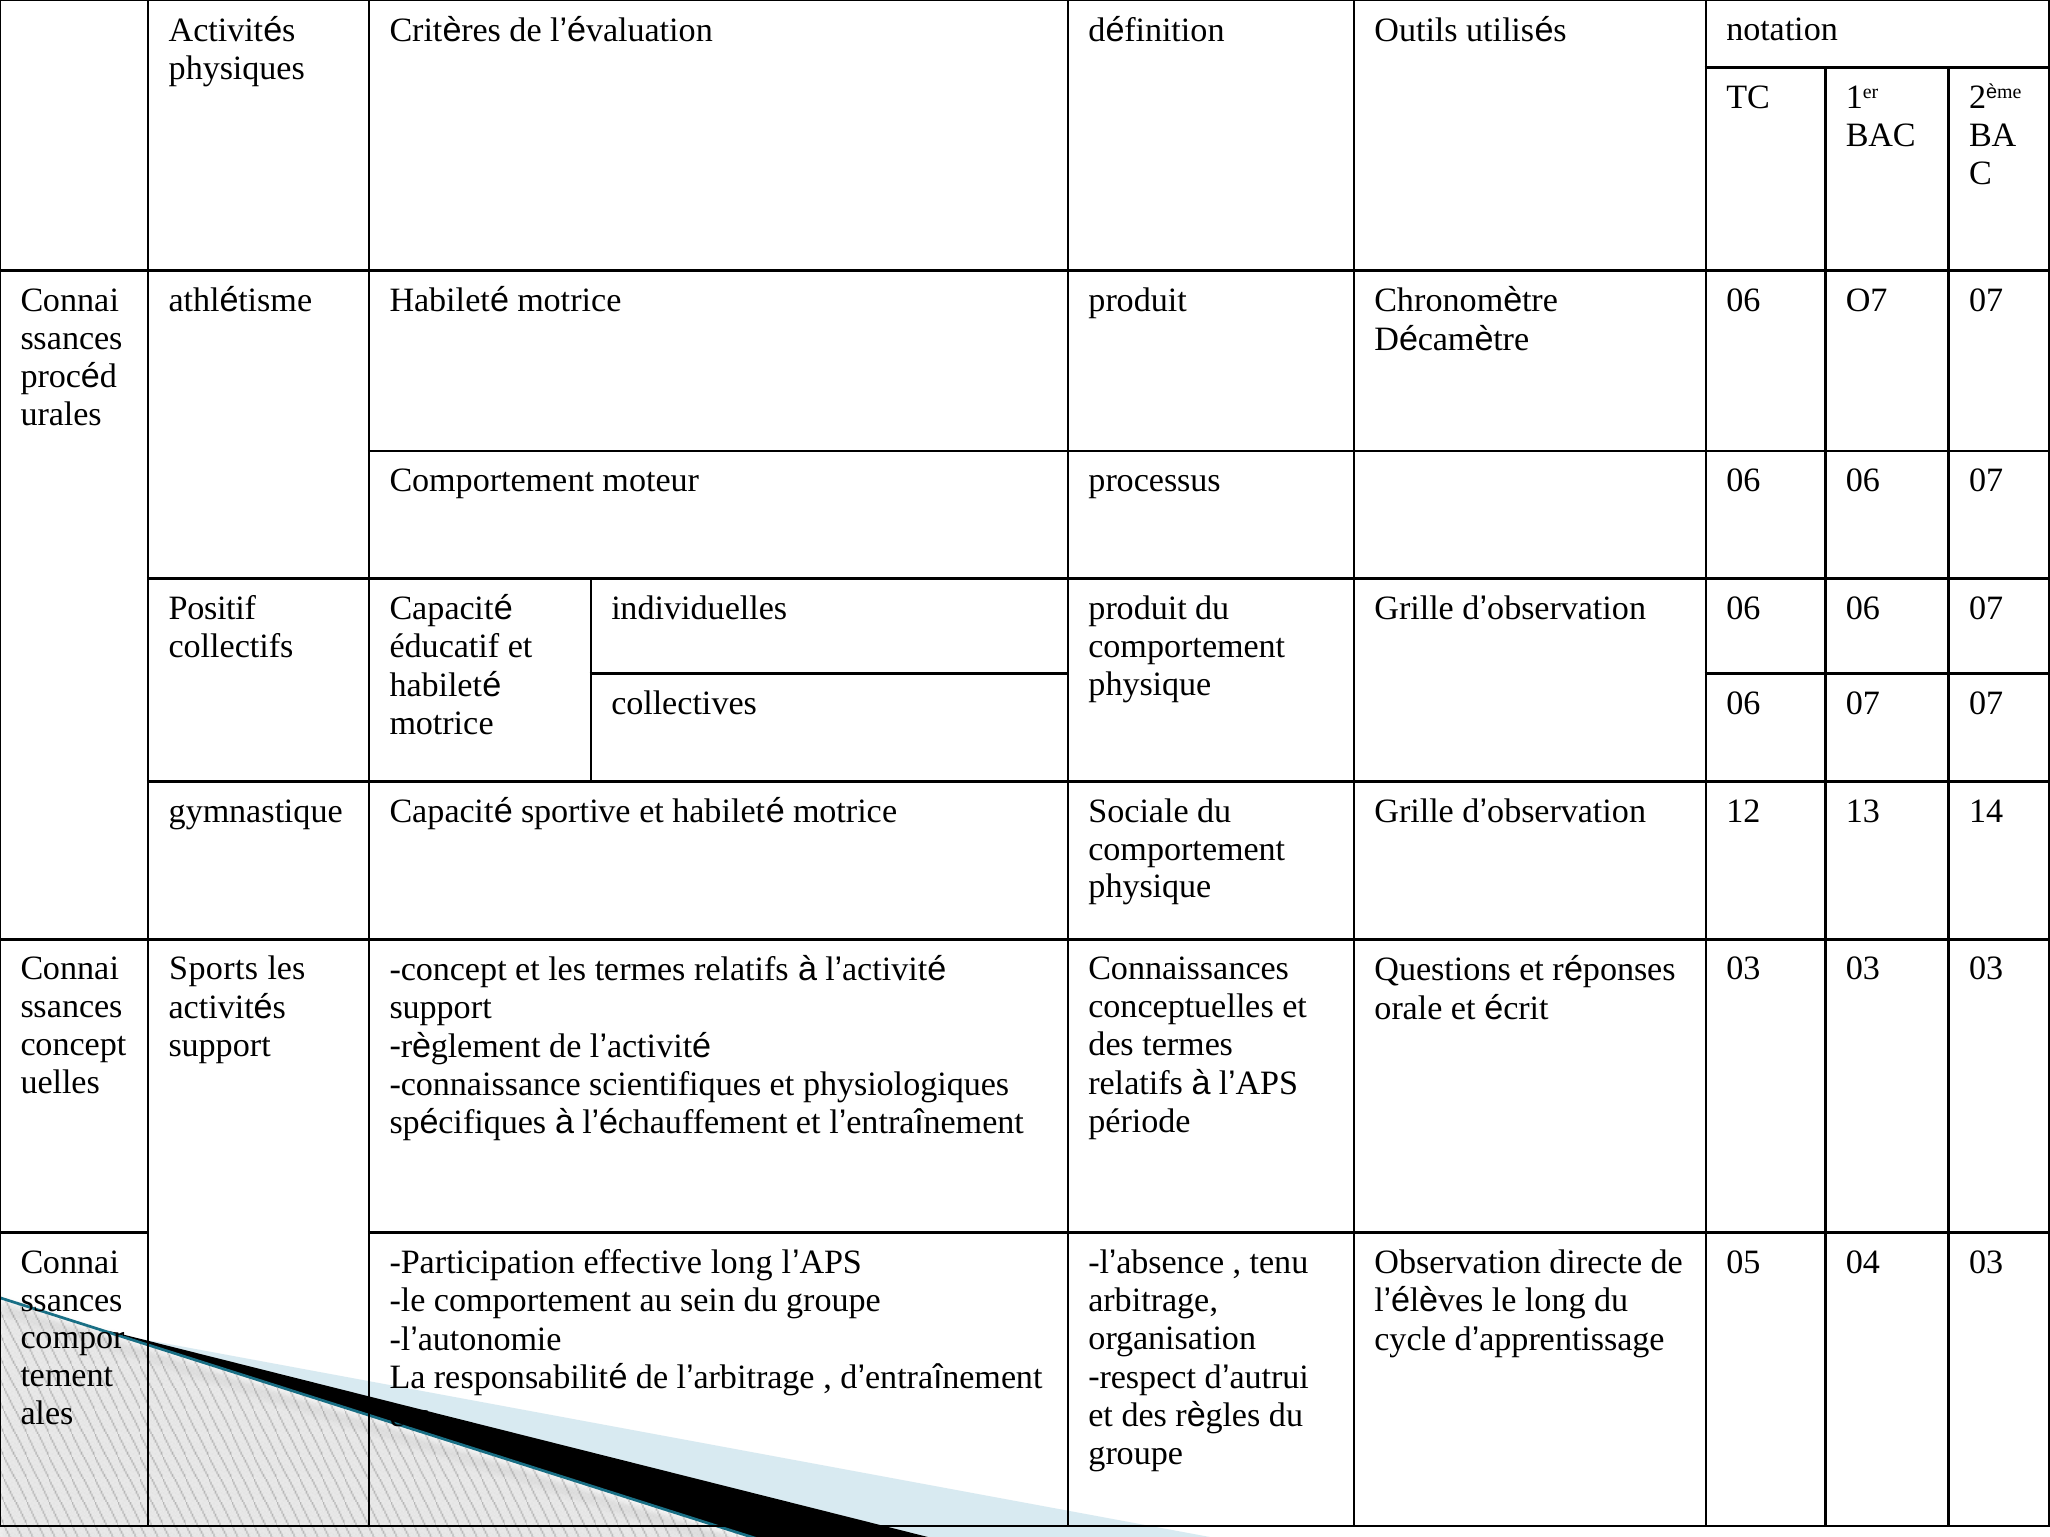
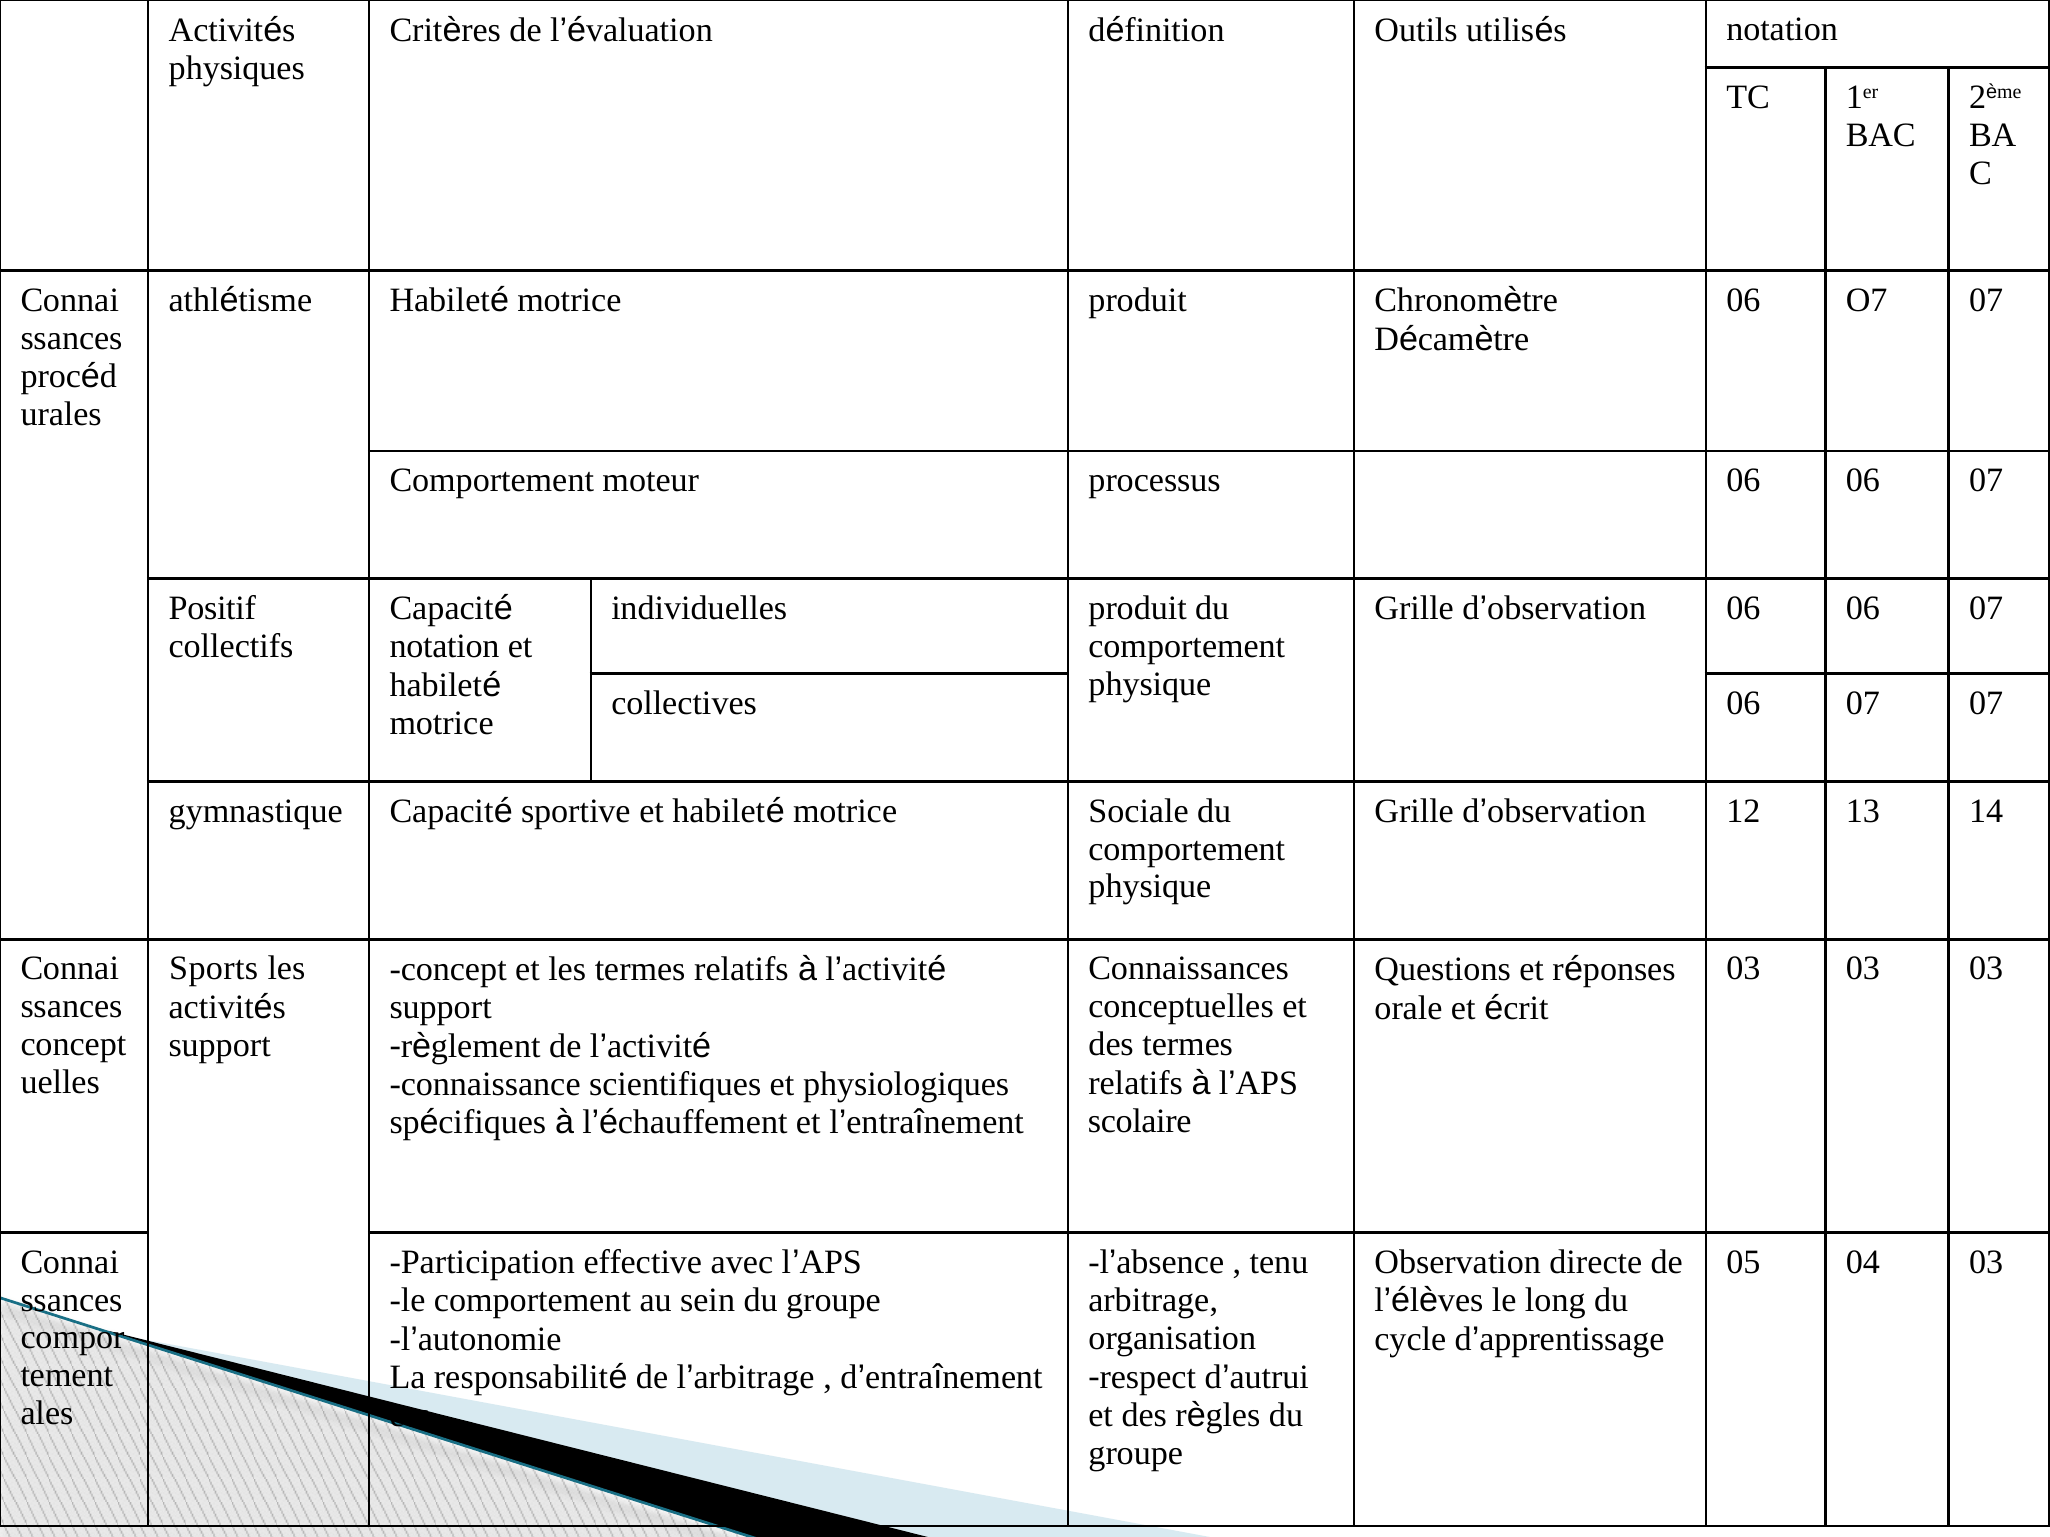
éducatif: éducatif -> notation (444, 647)
période: période -> scolaire (1140, 1121)
effective long: long -> avec (742, 1263)
